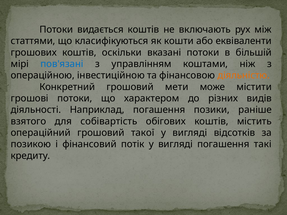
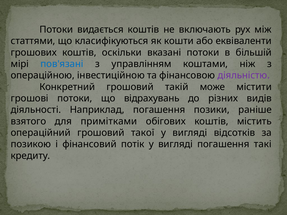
діяльністю colour: orange -> purple (244, 75)
мети: мети -> такій (177, 87)
характером: характером -> відрахувань (152, 98)
собівартість: собівартість -> примітками (109, 121)
